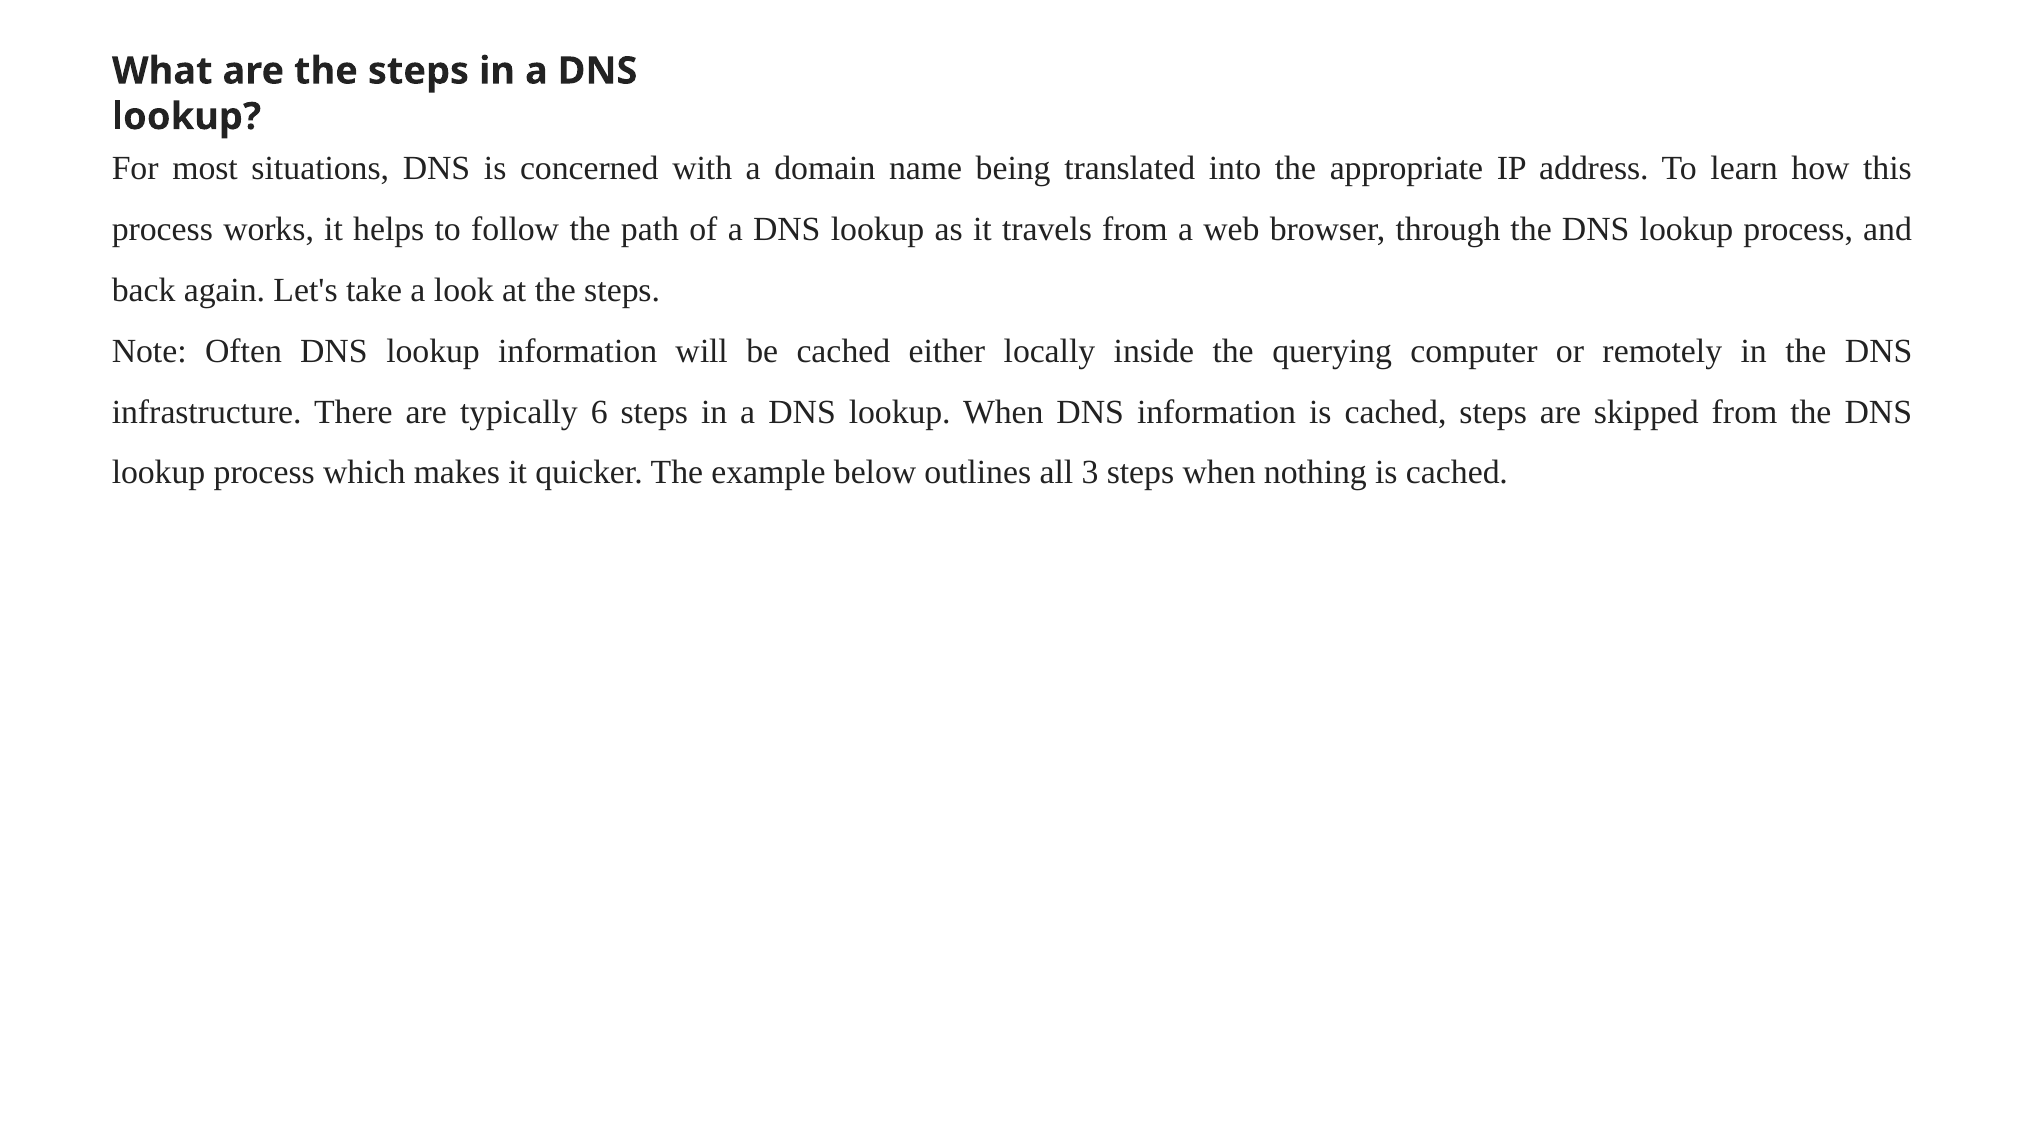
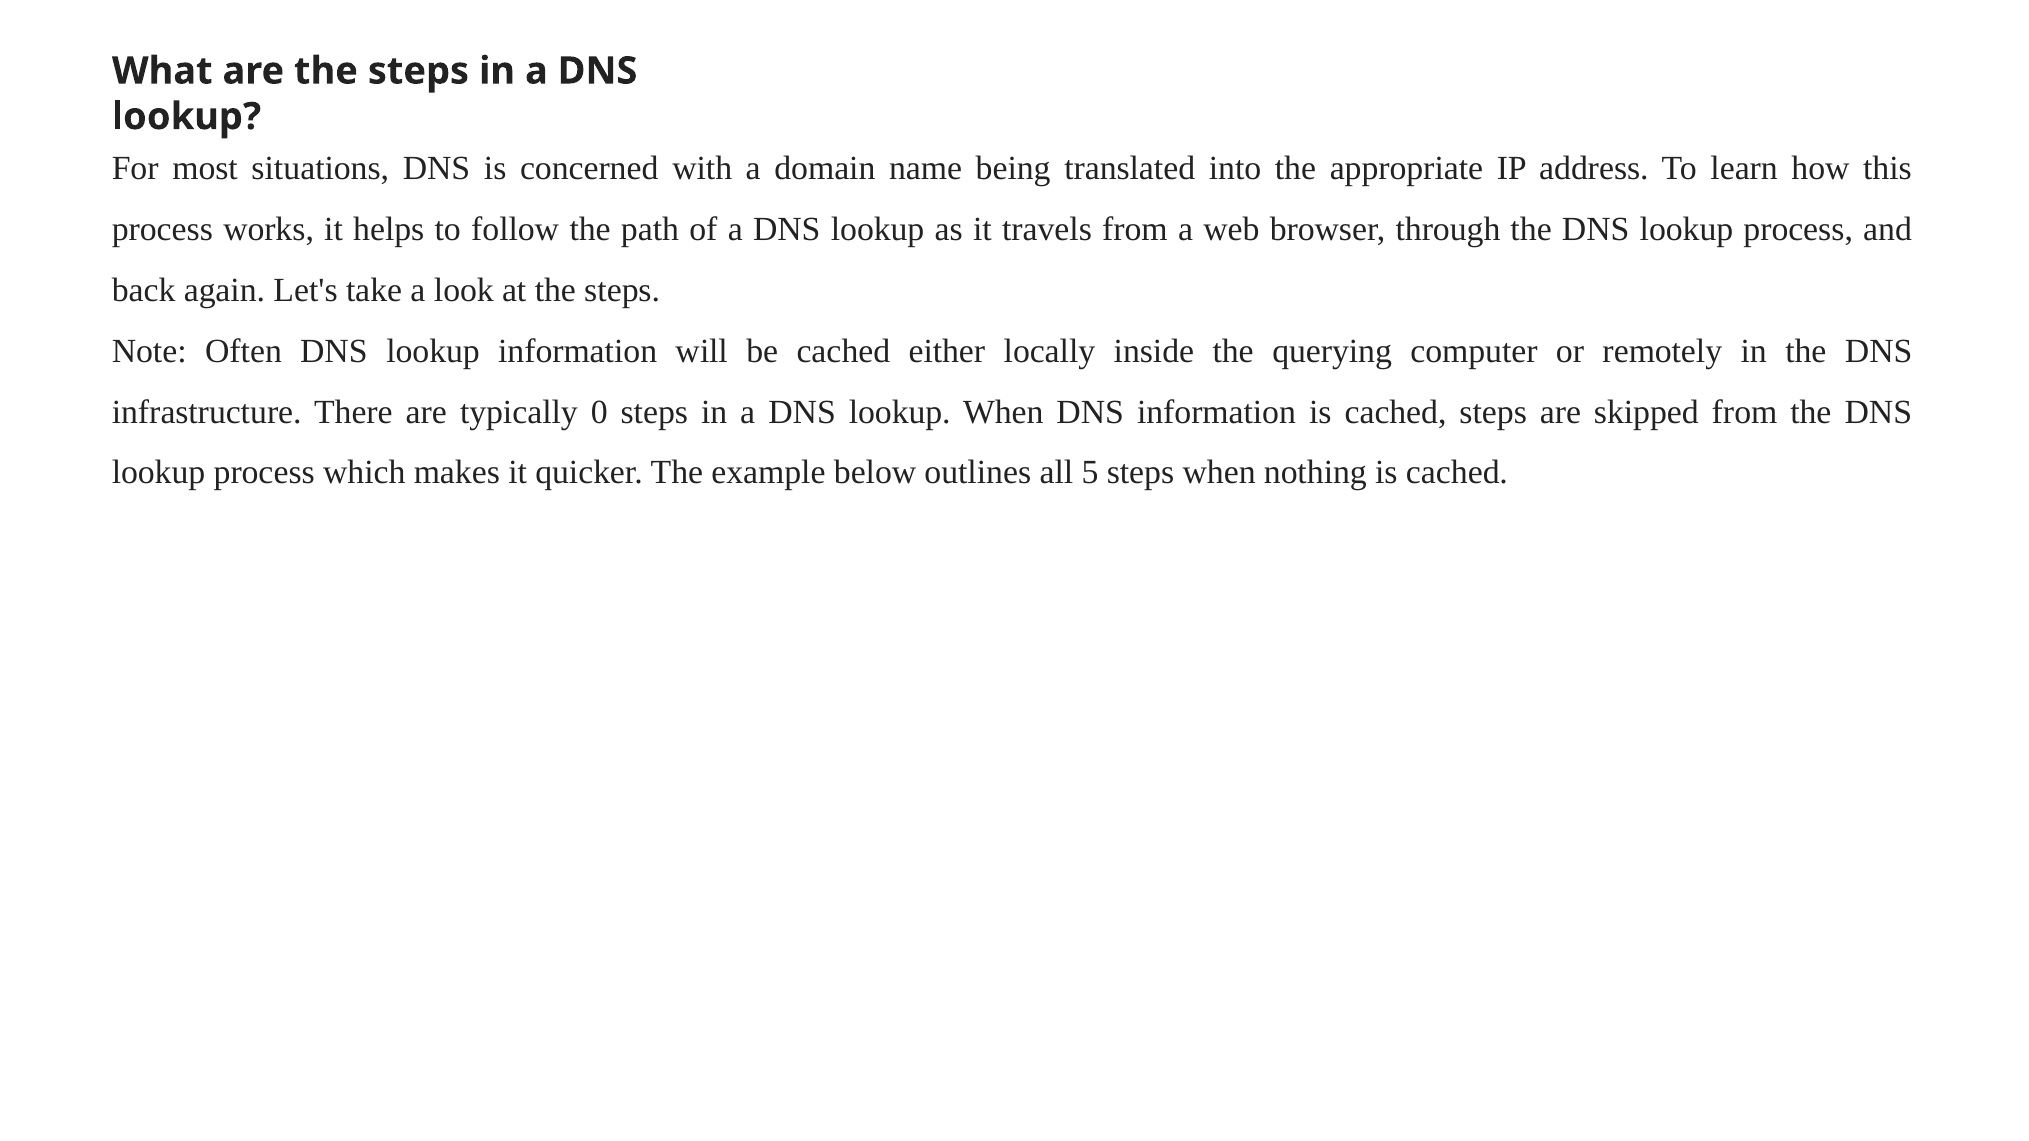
6: 6 -> 0 (599, 412)
3: 3 -> 5 (1090, 473)
